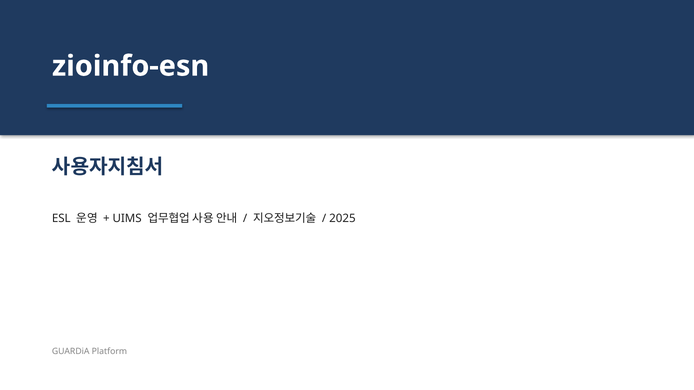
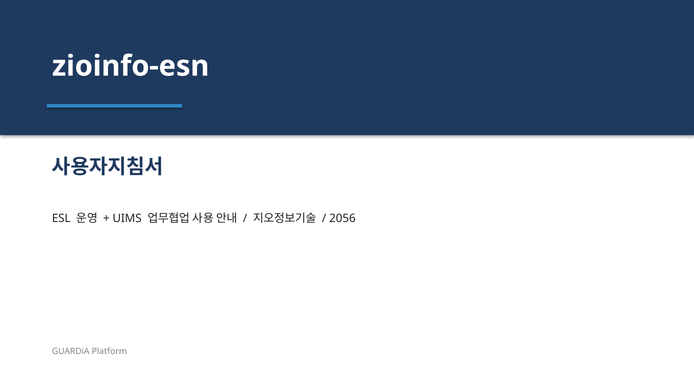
2025: 2025 -> 2056 (342, 219)
